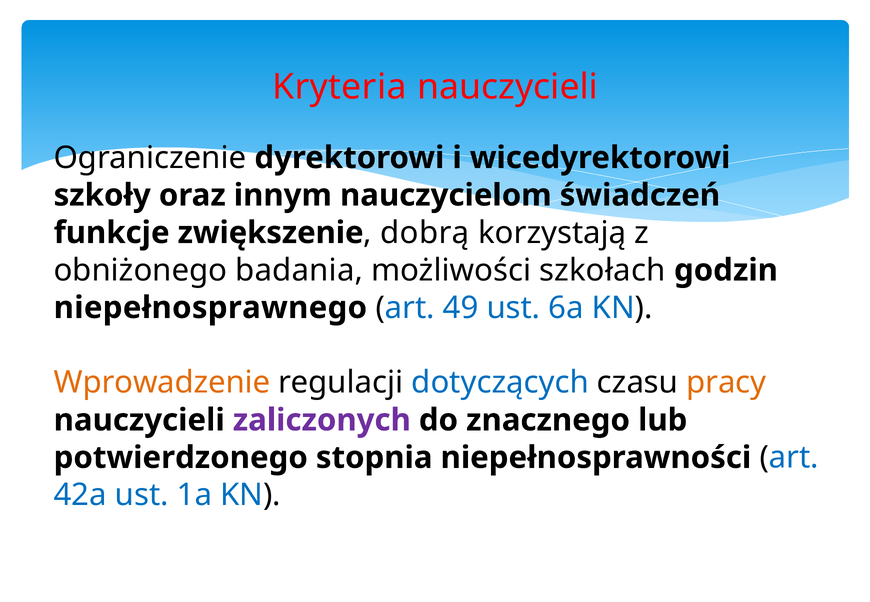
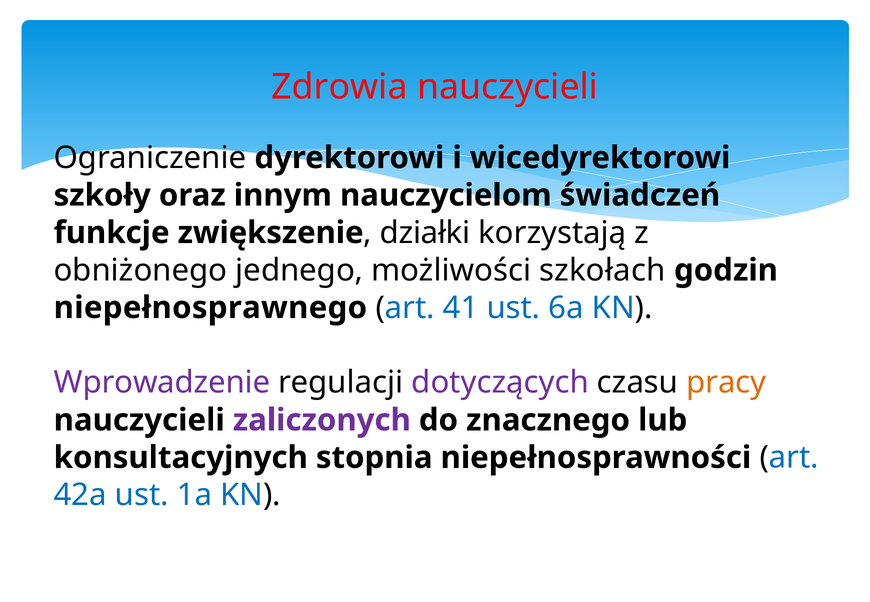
Kryteria: Kryteria -> Zdrowia (340, 87)
dobrą: dobrą -> działki (425, 233)
badania: badania -> jednego (299, 270)
49: 49 -> 41 (461, 308)
Wprowadzenie colour: orange -> purple (162, 383)
dotyczących colour: blue -> purple (500, 383)
potwierdzonego: potwierdzonego -> konsultacyjnych (181, 458)
